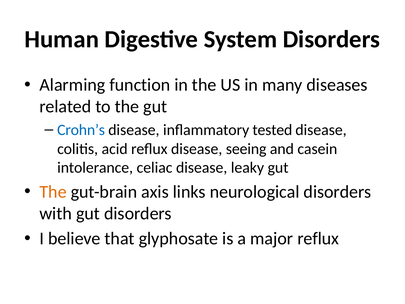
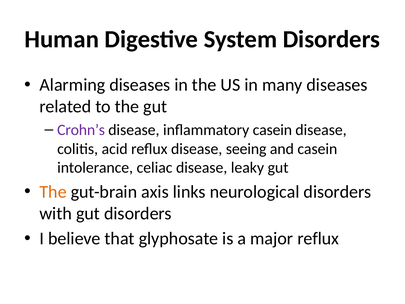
Alarming function: function -> diseases (140, 85)
Crohn’s colour: blue -> purple (81, 130)
inflammatory tested: tested -> casein (272, 130)
